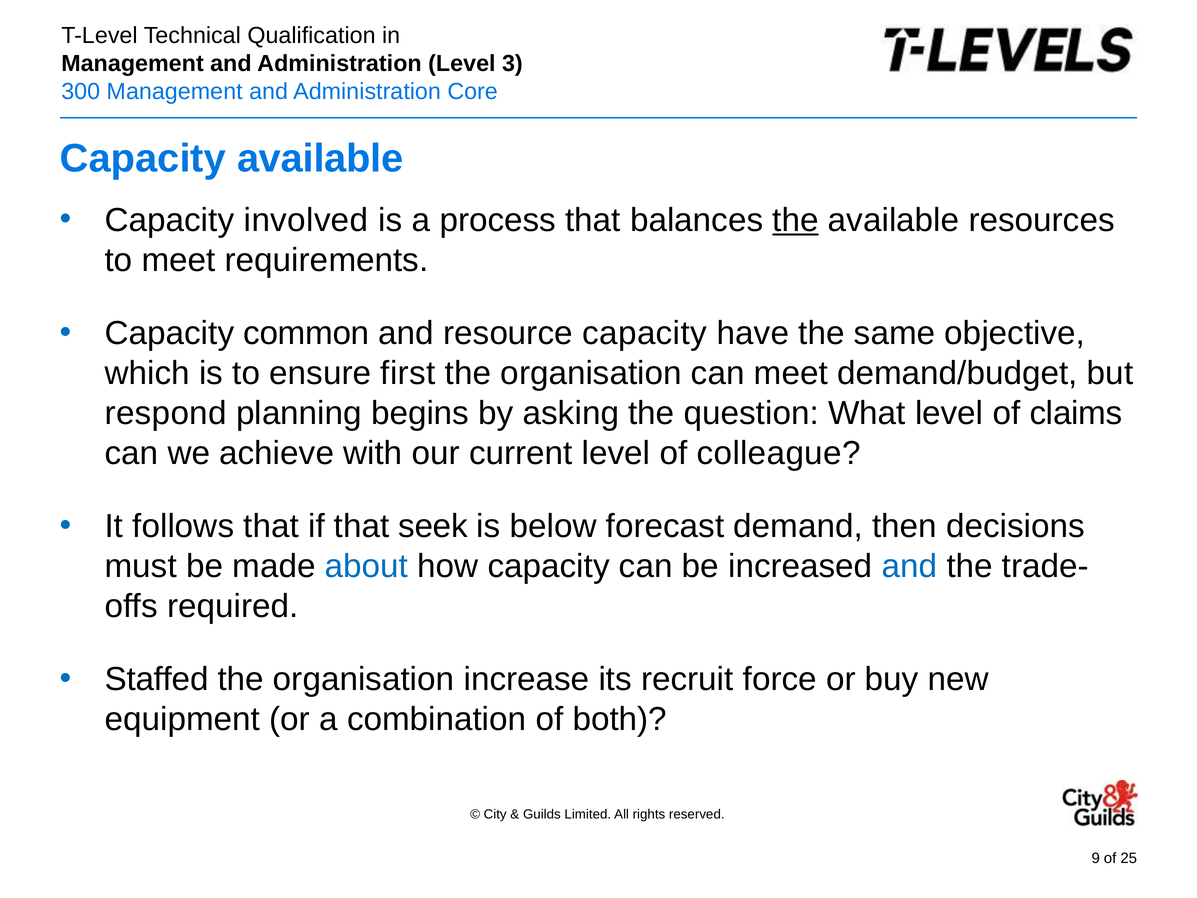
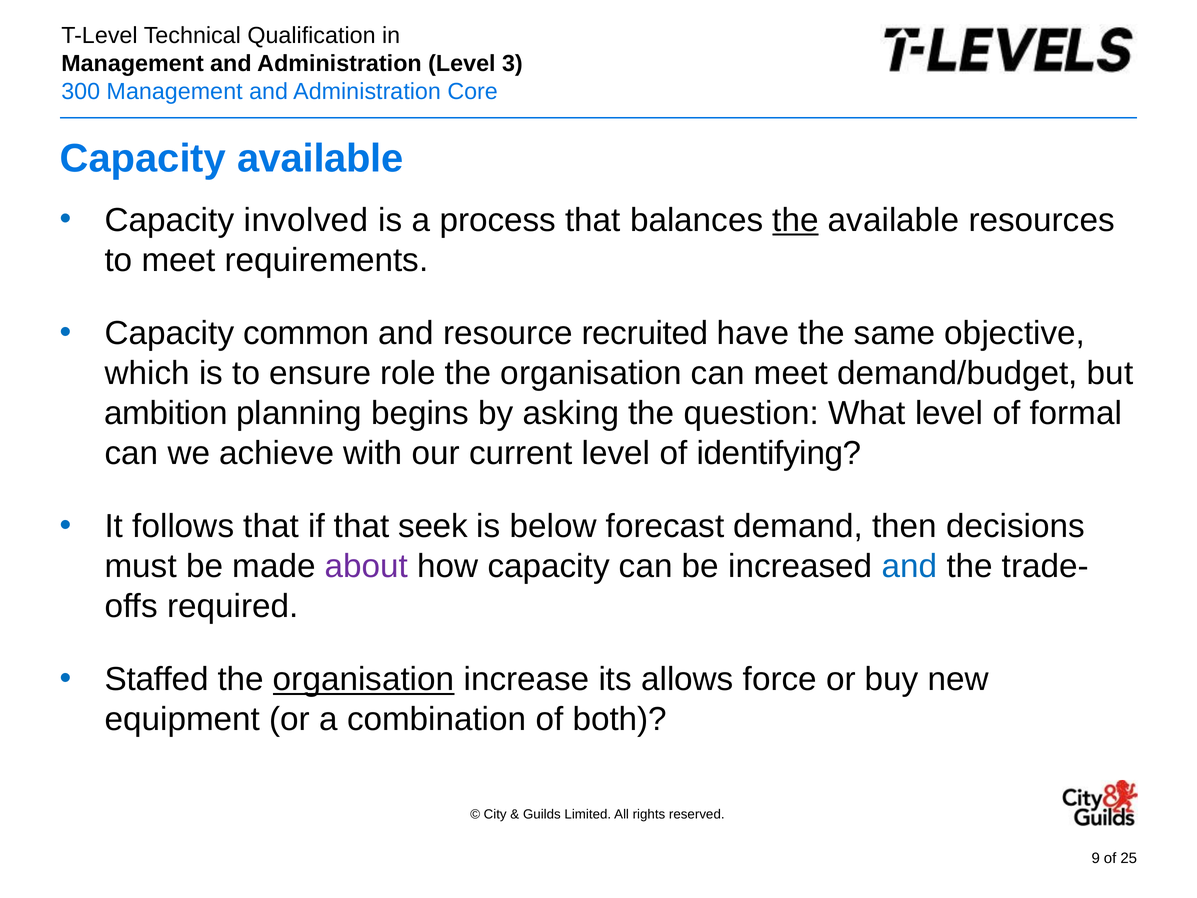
resource capacity: capacity -> recruited (645, 333)
first: first -> role (408, 373)
respond: respond -> ambition (166, 413)
claims: claims -> formal (1076, 413)
colleague: colleague -> identifying (779, 453)
about colour: blue -> purple (366, 566)
organisation underline: none -> present (364, 679)
recruit: recruit -> allows (687, 679)
